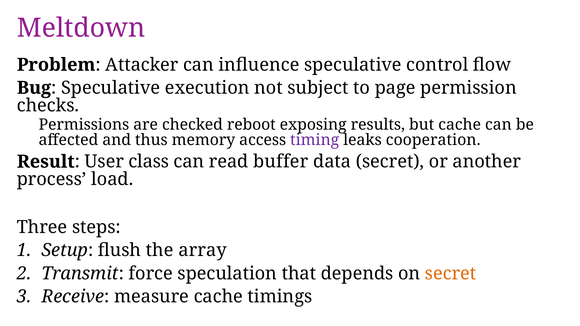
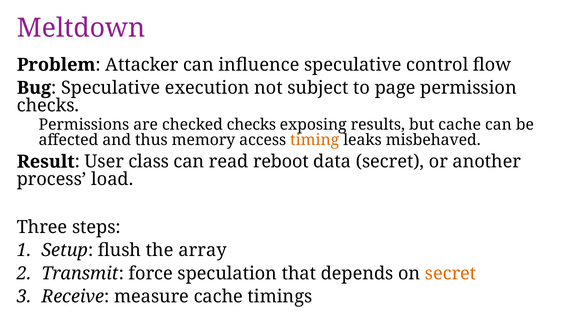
checked reboot: reboot -> checks (251, 125)
timing colour: purple -> orange (315, 140)
cooperation: cooperation -> misbehaved (433, 140)
buffer: buffer -> reboot (281, 162)
